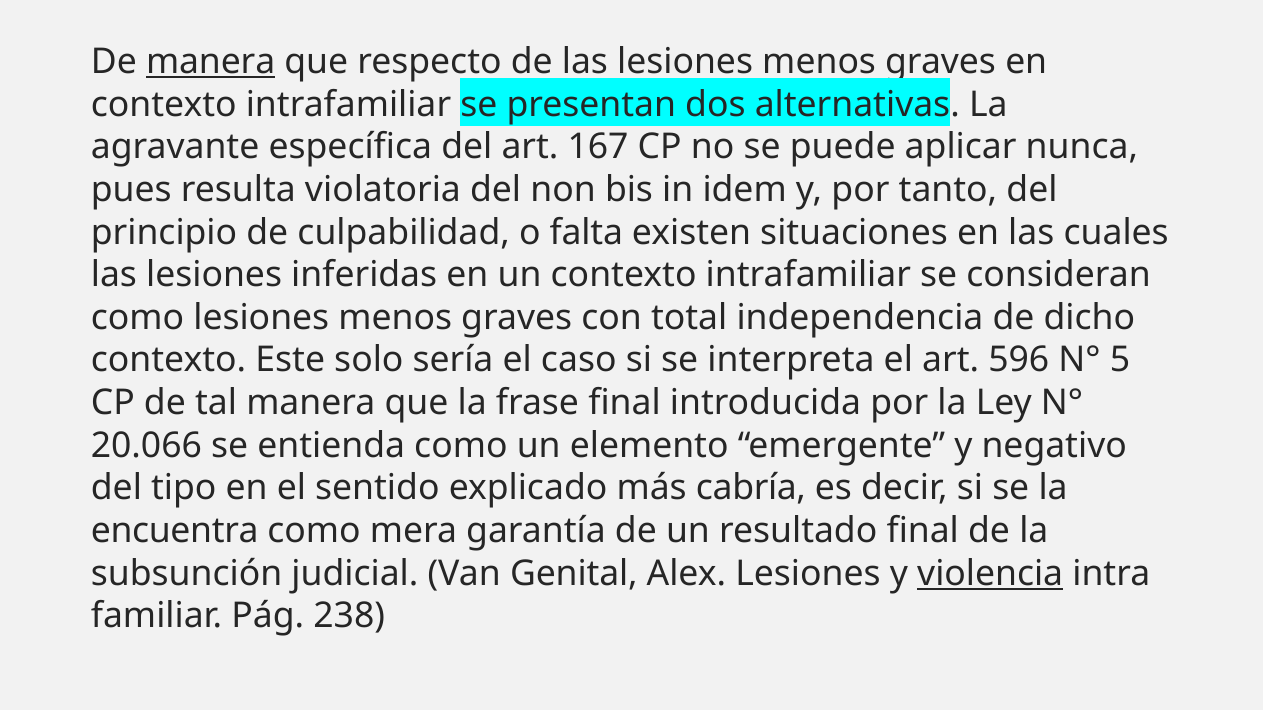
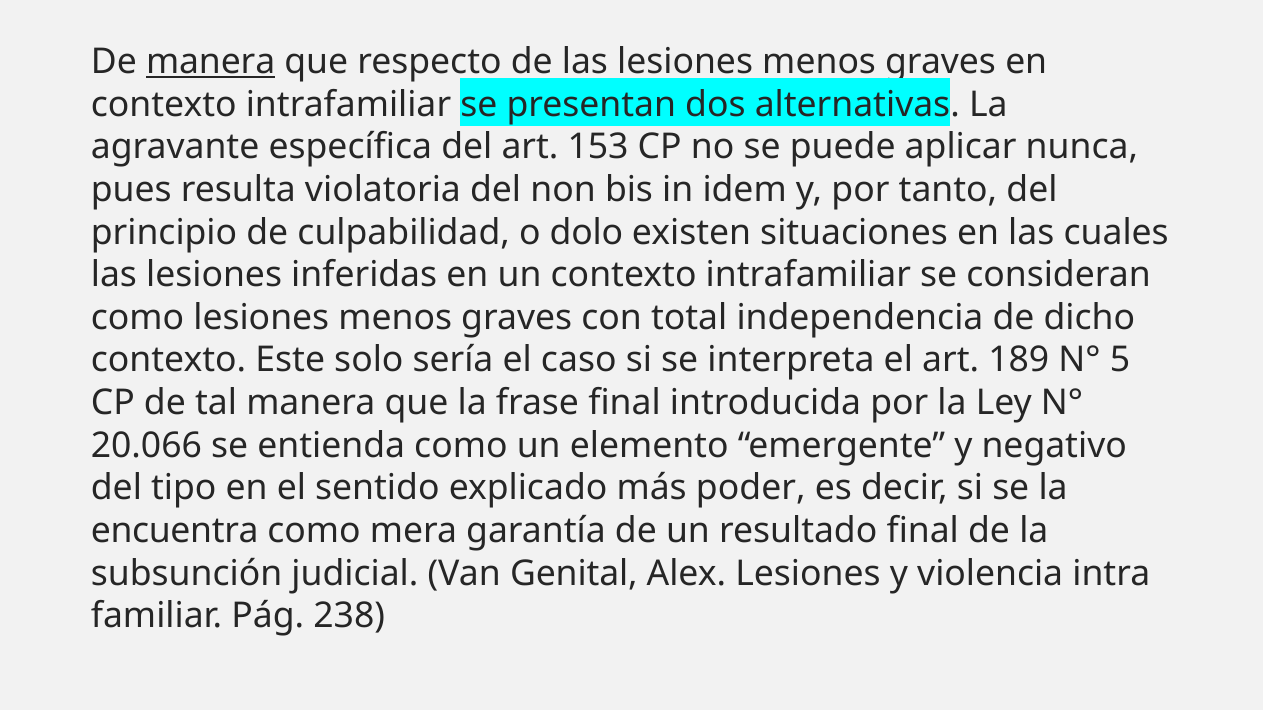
167: 167 -> 153 (598, 147)
falta: falta -> dolo (586, 232)
596: 596 -> 189 (1019, 360)
cabría: cabría -> poder (751, 488)
violencia underline: present -> none (990, 574)
